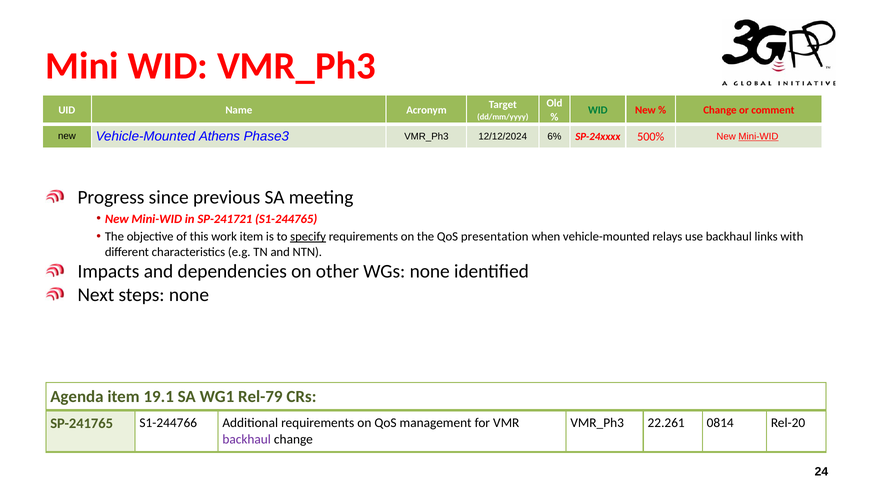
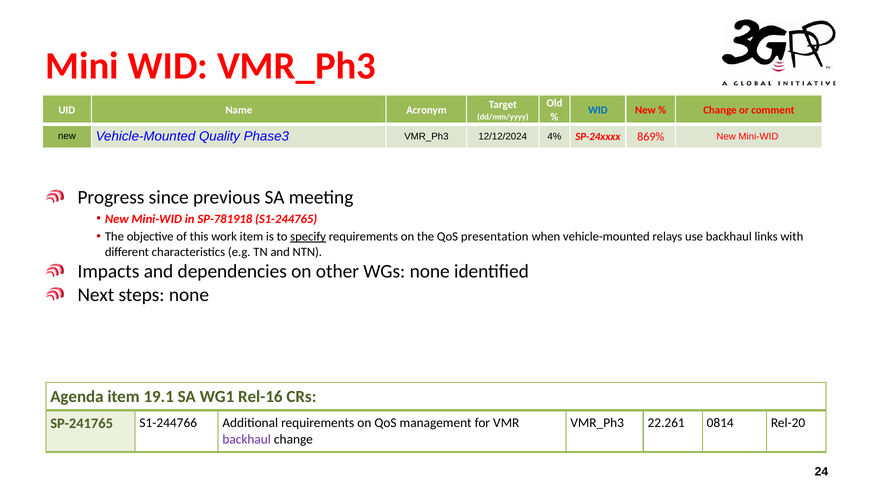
WID colour: green -> blue (598, 110)
Athens: Athens -> Quality (220, 136)
6%: 6% -> 4% (554, 137)
500%: 500% -> 869% (651, 137)
Mini-WID underline: present -> none (758, 137)
SP-241721: SP-241721 -> SP-781918 (225, 219)
Rel-79: Rel-79 -> Rel-16 (260, 397)
